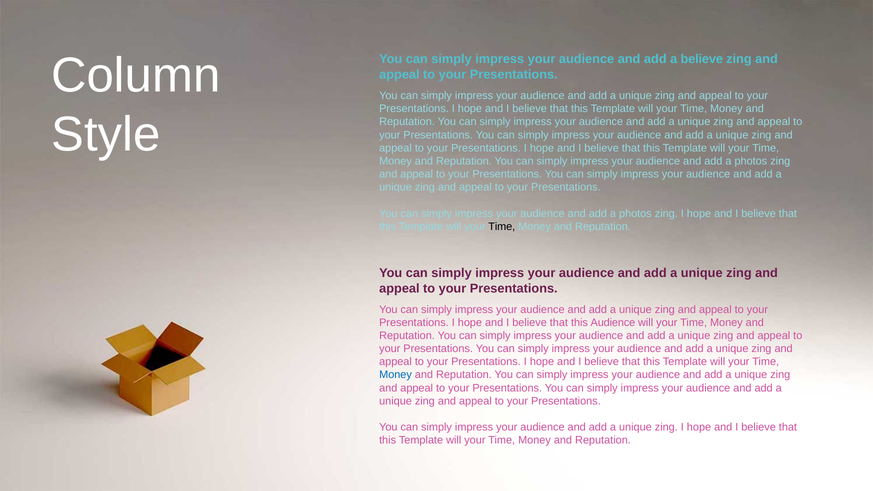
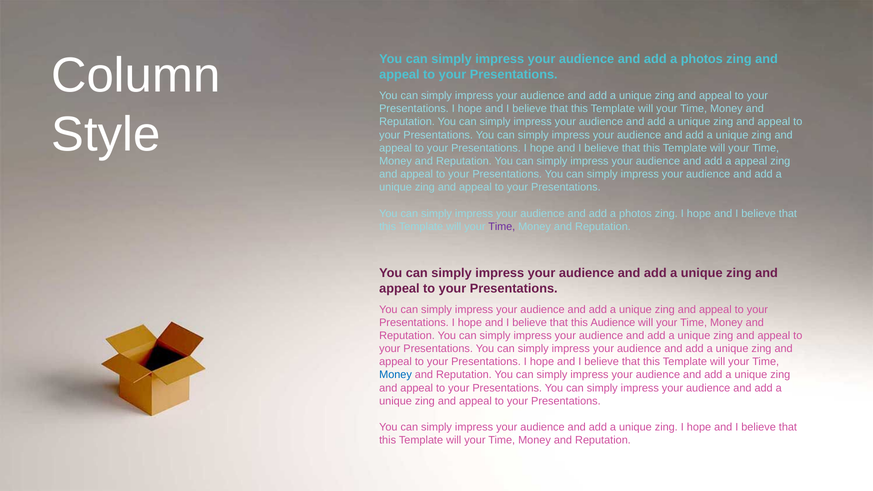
believe: believe -> photos (702, 59)
photos: photos -> appeal (751, 161)
Time colour: black -> purple (502, 227)
